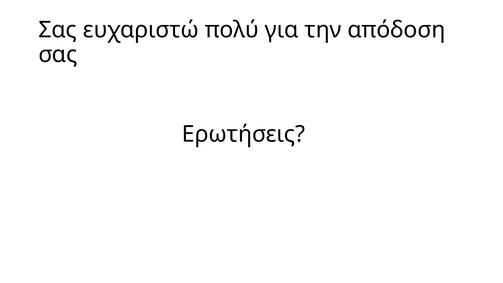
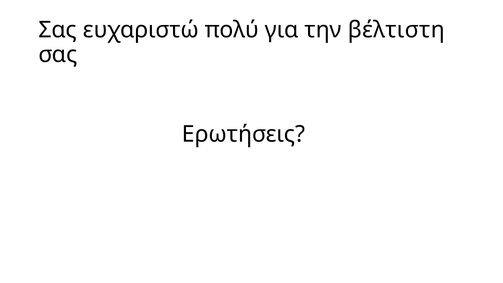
απόδοση: απόδοση -> βέλτιστη (396, 30)
